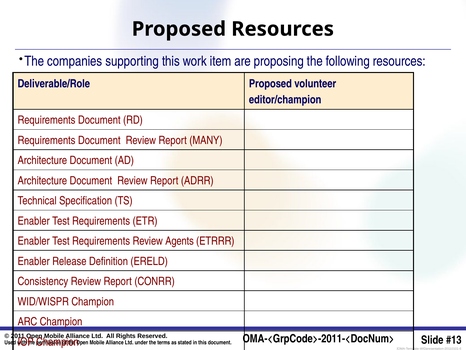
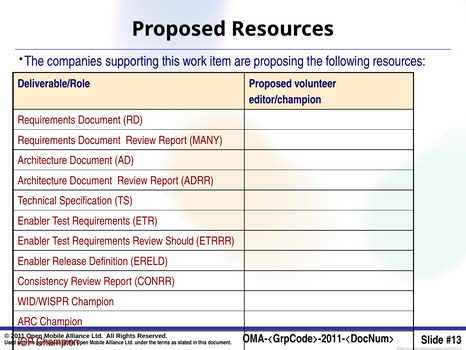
Agents: Agents -> Should (180, 241)
